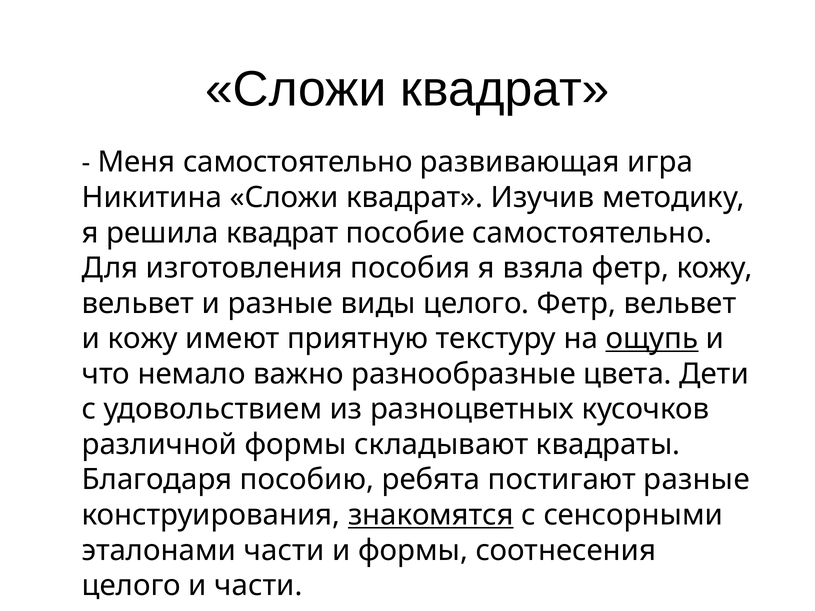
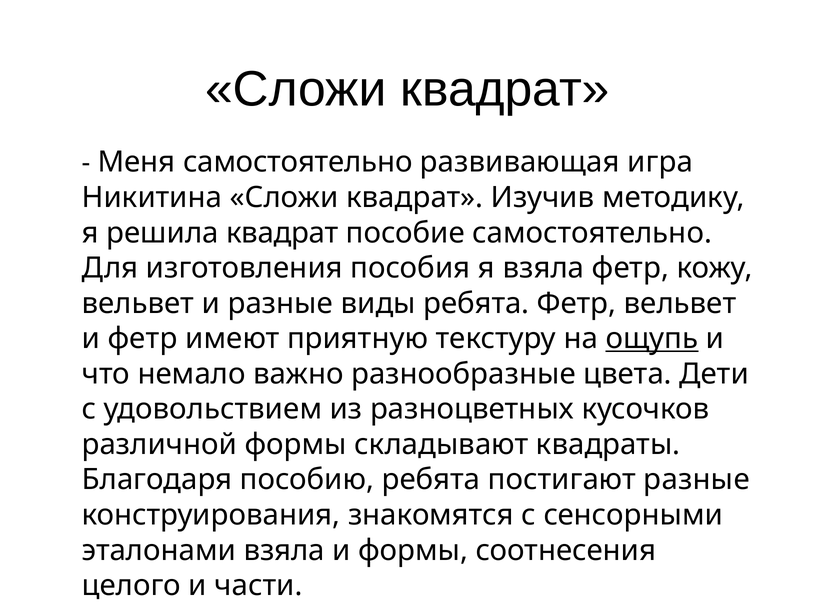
виды целого: целого -> ребята (476, 303)
и кожу: кожу -> фетр (143, 339)
знакомятся underline: present -> none (431, 515)
эталонами части: части -> взяла (284, 551)
